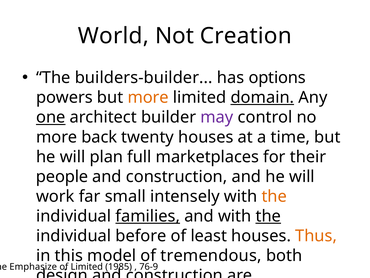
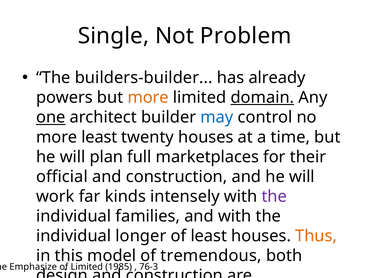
World: World -> Single (113, 36)
Creation: Creation -> Problem (246, 36)
options: options -> already (277, 78)
may colour: purple -> blue (217, 117)
more back: back -> least (99, 137)
people: people -> official (62, 176)
small: small -> kinds (125, 196)
the colour: orange -> purple (274, 196)
families underline: present -> none (148, 216)
the underline: present -> none (268, 216)
before: before -> longer (141, 236)
76-9: 76-9 -> 76-3 (149, 266)
